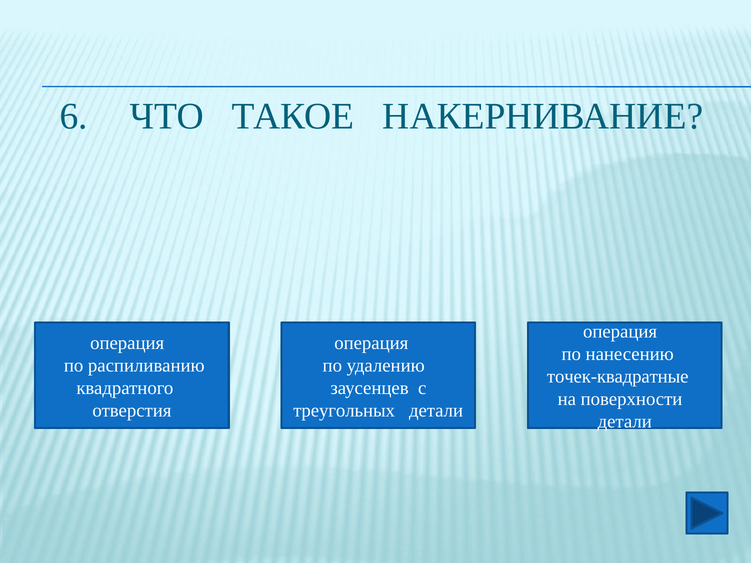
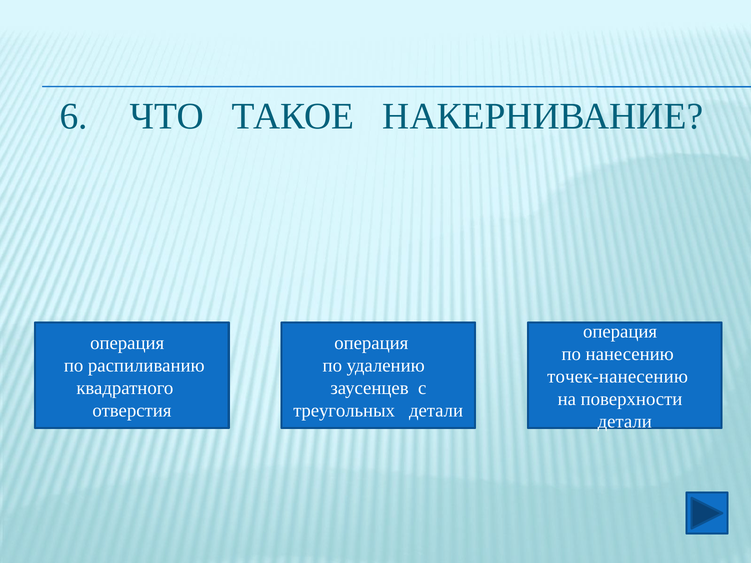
точек-квадратные: точек-квадратные -> точек-нанесению (618, 377)
